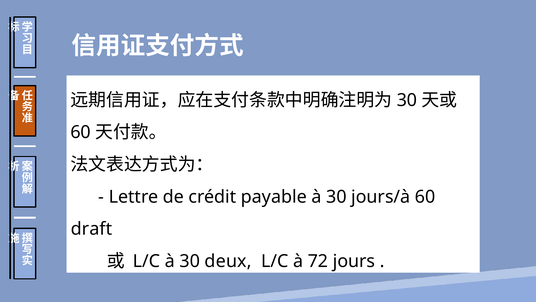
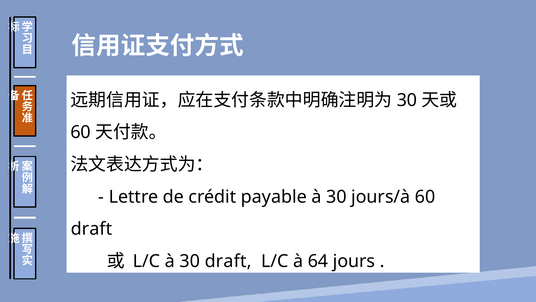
30 deux: deux -> draft (228, 261)
72: 72 -> 64 (318, 261)
